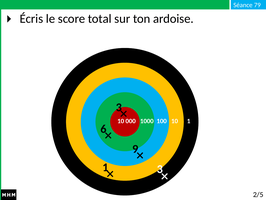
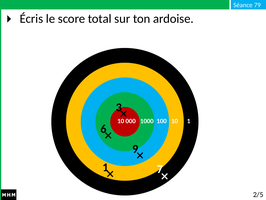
1 3: 3 -> 7 (160, 169)
